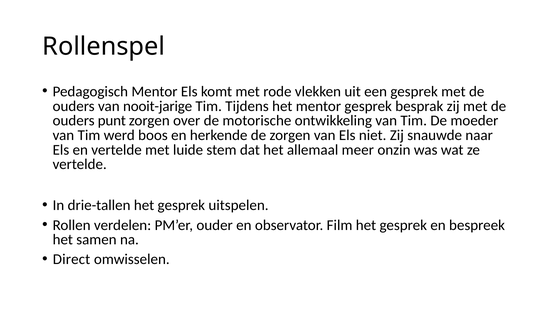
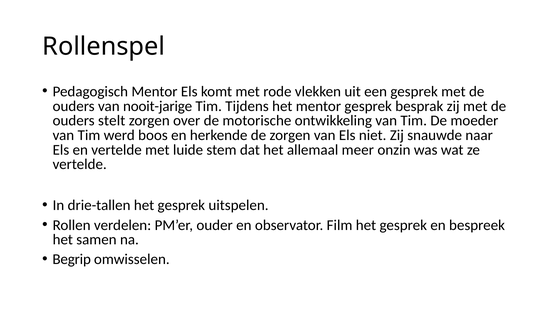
punt: punt -> stelt (112, 121)
Direct: Direct -> Begrip (72, 260)
